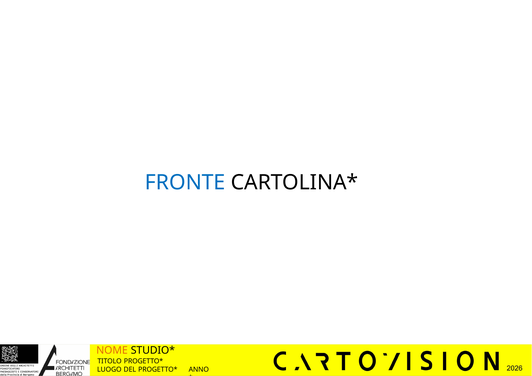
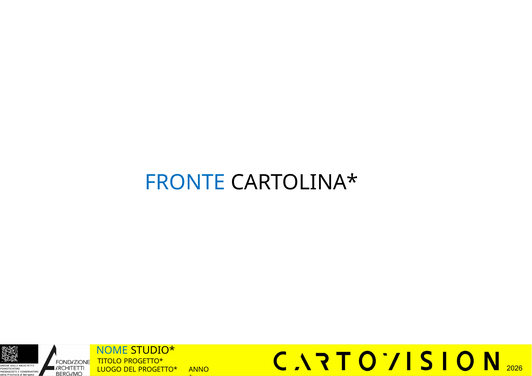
NOME colour: orange -> blue (112, 351)
